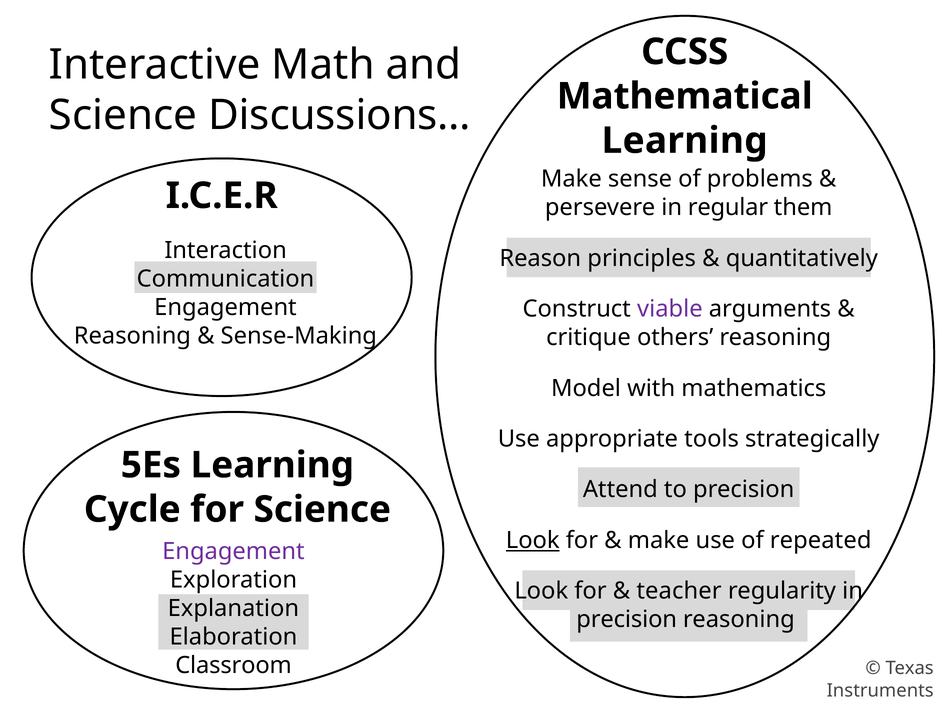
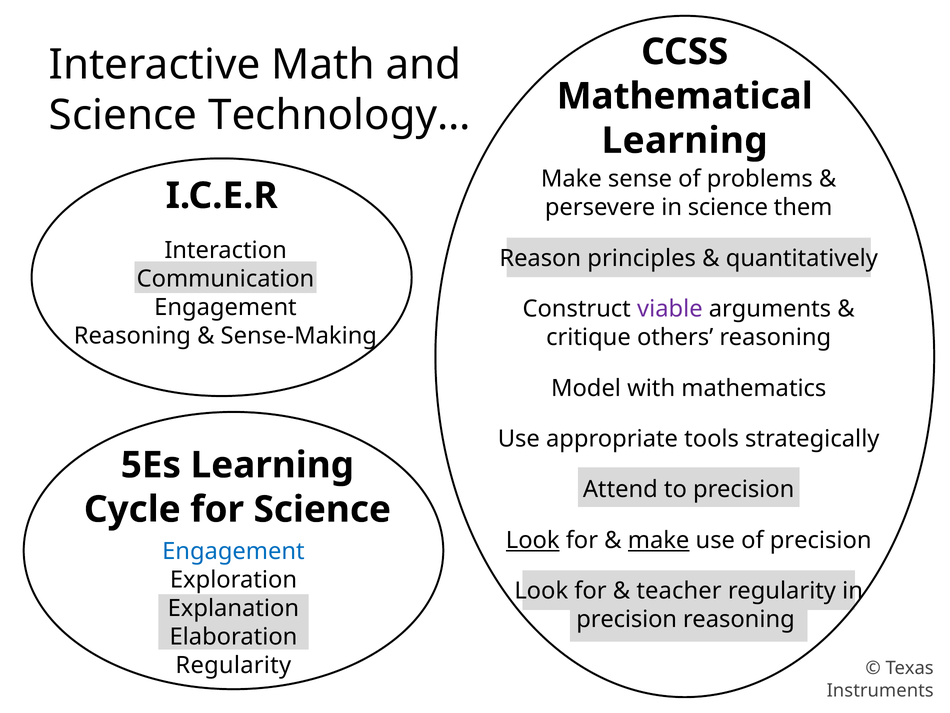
Discussions…: Discussions… -> Technology… (339, 115)
in regular: regular -> science (728, 207)
make underline: none -> present (659, 540)
of repeated: repeated -> precision (821, 540)
Engagement colour: purple -> blue (233, 551)
Classroom: Classroom -> Regularity (233, 665)
